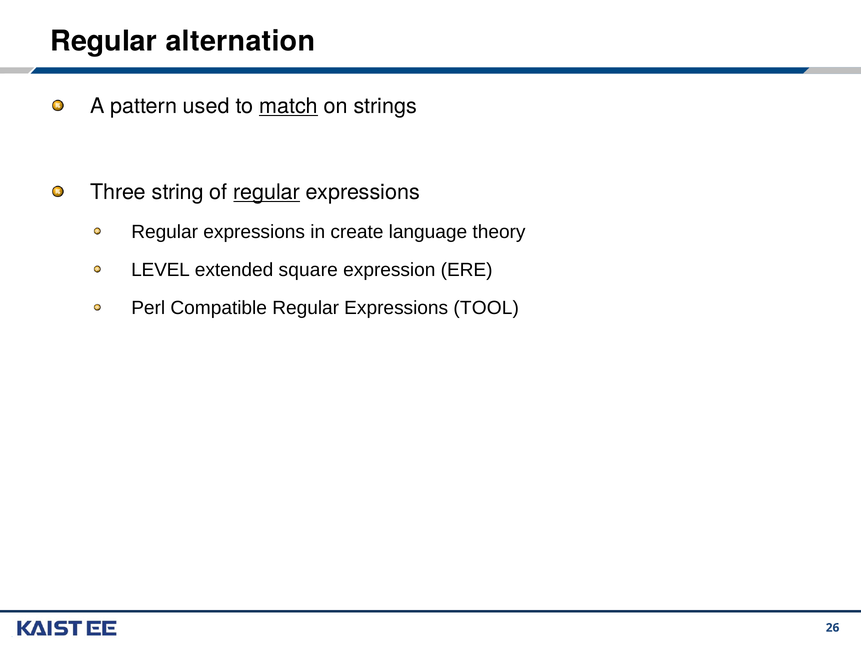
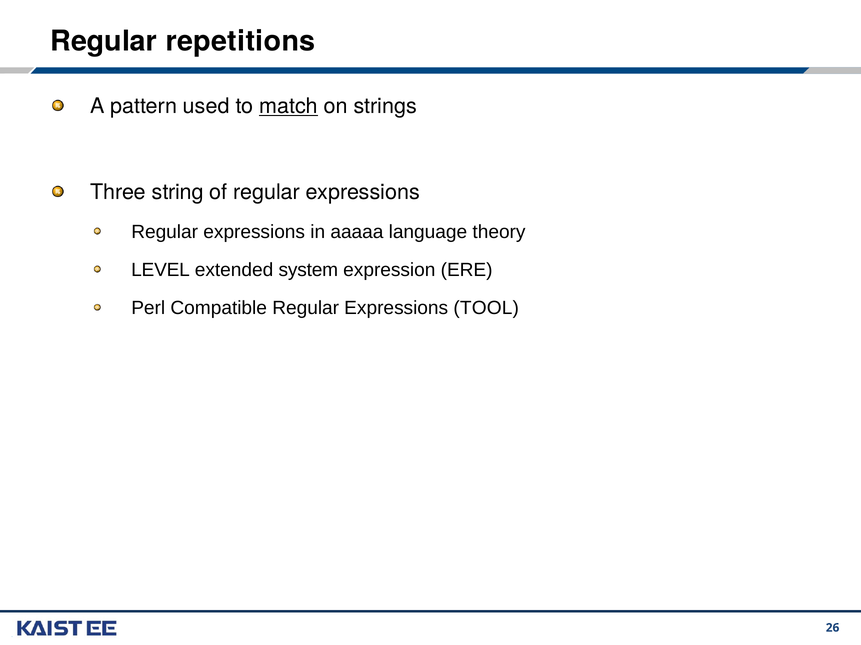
alternation: alternation -> repetitions (240, 41)
regular underline: present -> none (267, 193)
create: create -> aaaaa (357, 232)
square: square -> system (308, 270)
